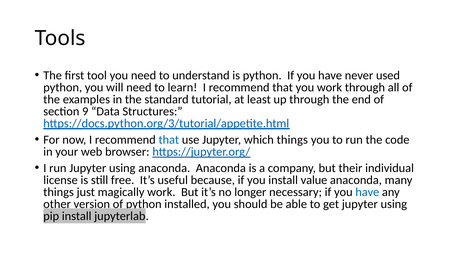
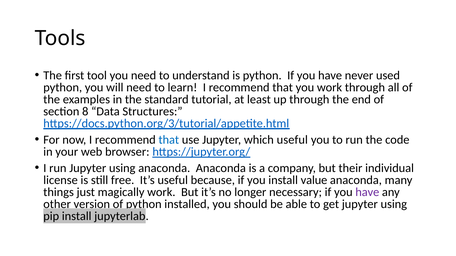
9: 9 -> 8 (85, 112)
which things: things -> useful (292, 140)
have colour: blue -> purple (367, 193)
